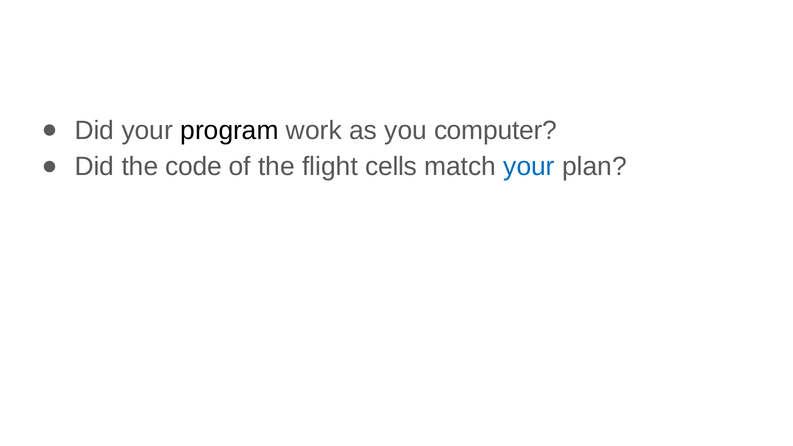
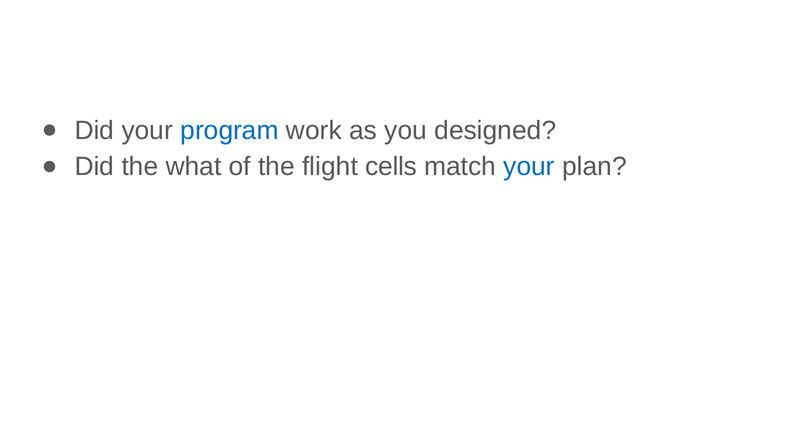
program colour: black -> blue (230, 130)
computer: computer -> designed (495, 130)
code: code -> what (194, 167)
